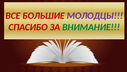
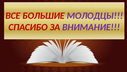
ВНИМАНИЕ colour: green -> purple (91, 27)
